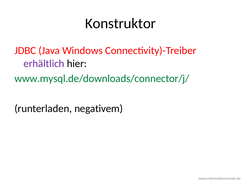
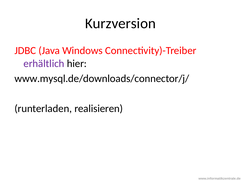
Konstruktor: Konstruktor -> Kurzversion (120, 23)
www.mysql.de/downloads/connector/j/ colour: green -> black (102, 78)
negativem: negativem -> realisieren (99, 108)
